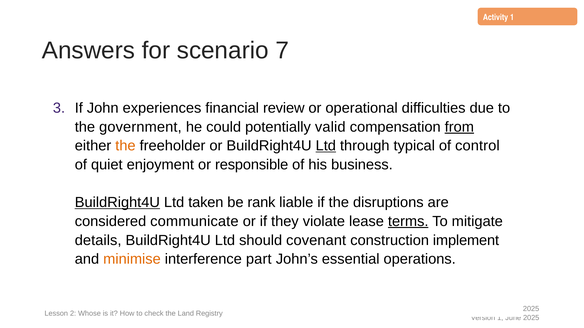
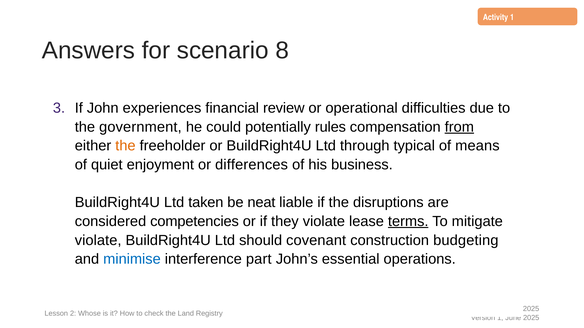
7: 7 -> 8 (282, 50)
valid: valid -> rules (330, 127)
Ltd underline: present -> none (326, 146)
control: control -> means (477, 146)
responsible: responsible -> differences (252, 165)
BuildRight4U underline: present -> none (117, 203)
rank: rank -> neat (261, 203)
communicate: communicate -> competencies (195, 222)
details: details -> violate (98, 241)
implement: implement -> budgeting (466, 241)
minimise colour: orange -> blue (132, 259)
